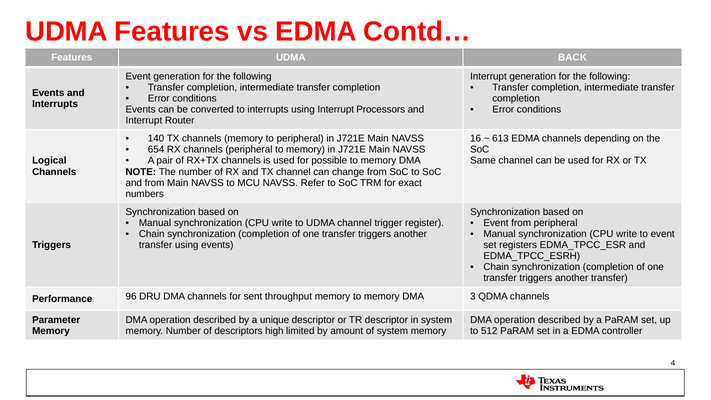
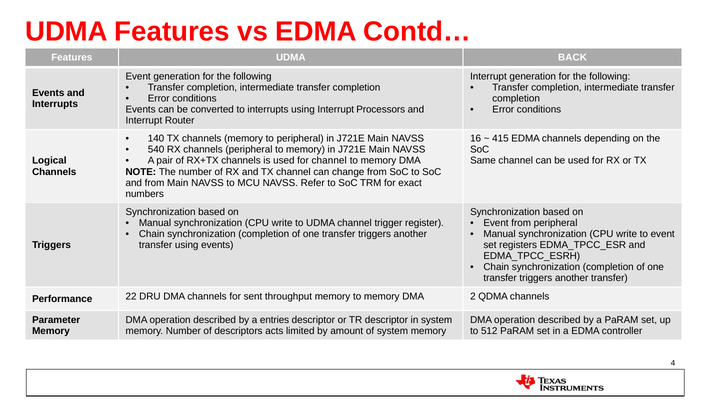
613: 613 -> 415 (500, 139)
654: 654 -> 540 (156, 150)
for possible: possible -> channel (329, 161)
96: 96 -> 22 (131, 296)
3: 3 -> 2 (473, 296)
unique: unique -> entries (275, 320)
high: high -> acts (274, 331)
